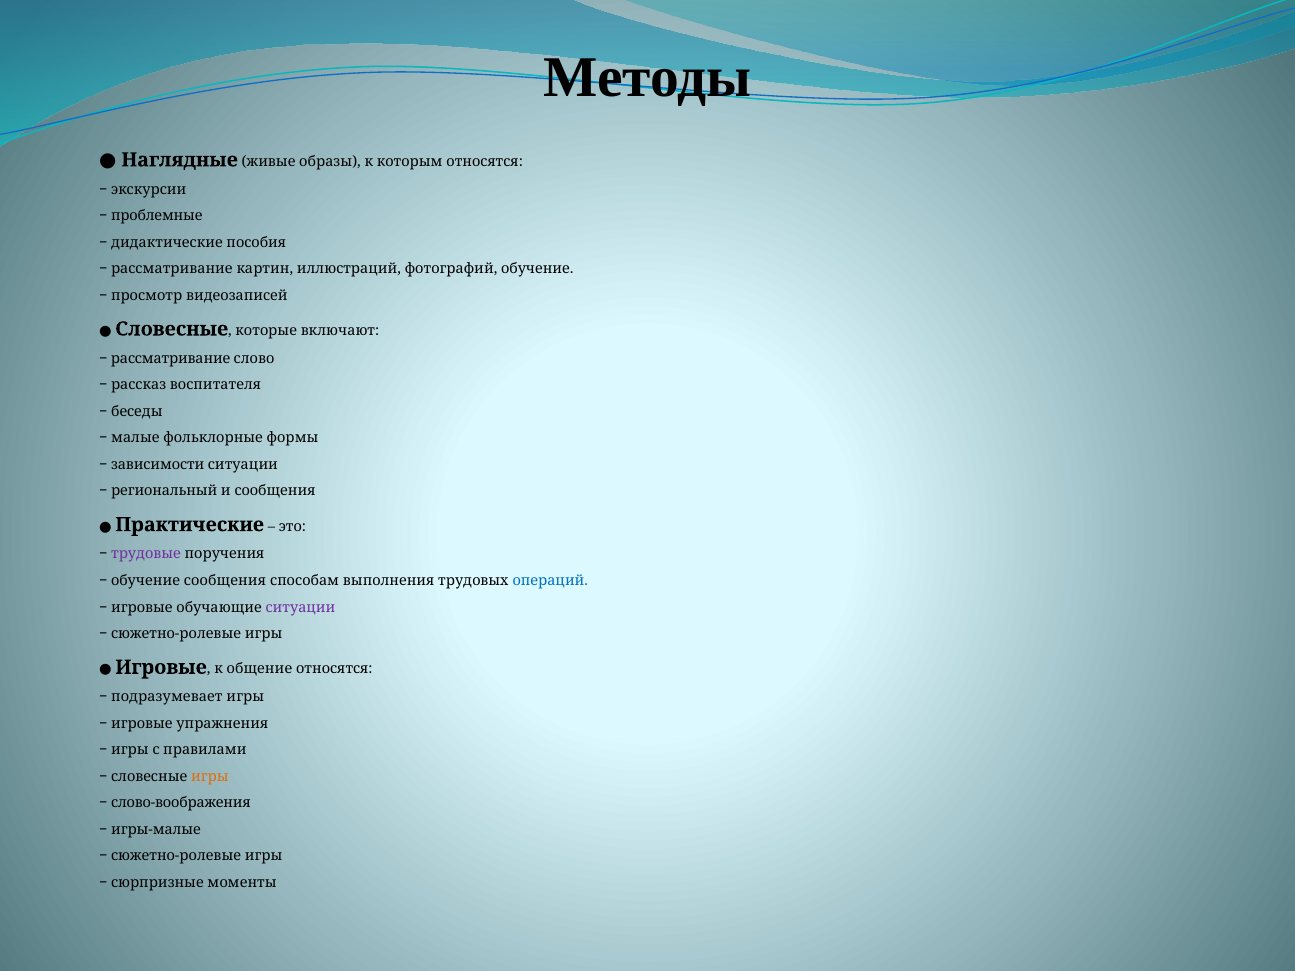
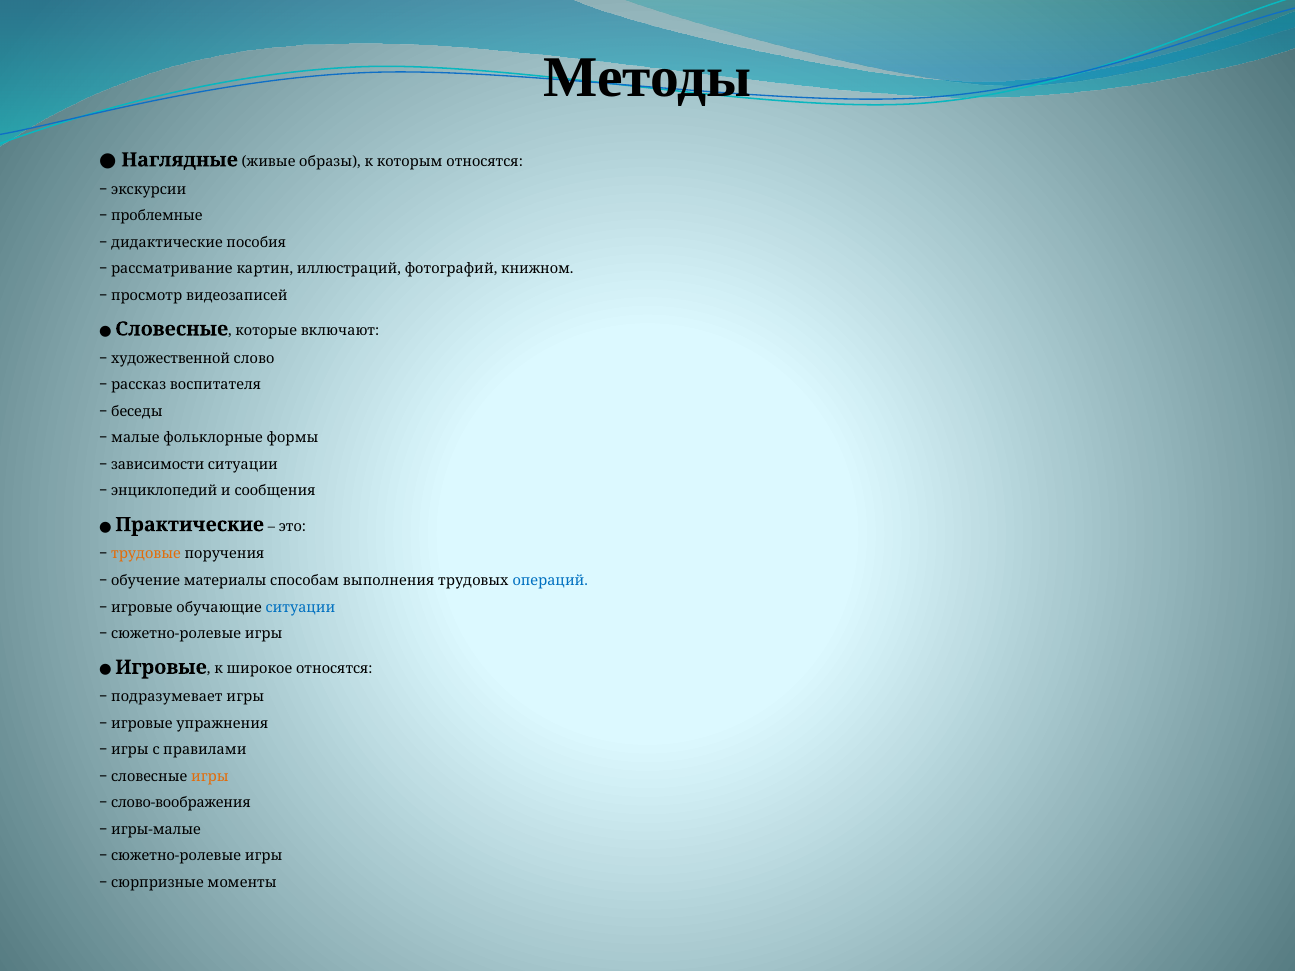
фотографий обучение: обучение -> книжном (537, 269)
рассматривание: рассматривание -> художественной (171, 359)
региональный: региональный -> энциклопедий (164, 491)
трудовые colour: purple -> orange (146, 554)
обучение сообщения: сообщения -> материалы (225, 581)
ситуации colour: purple -> blue (301, 607)
общение: общение -> широкое (259, 669)
